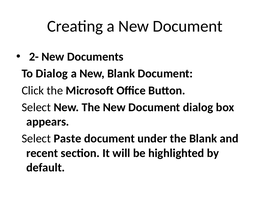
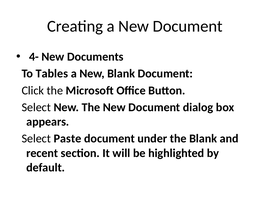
2-: 2- -> 4- (34, 57)
To Dialog: Dialog -> Tables (52, 73)
